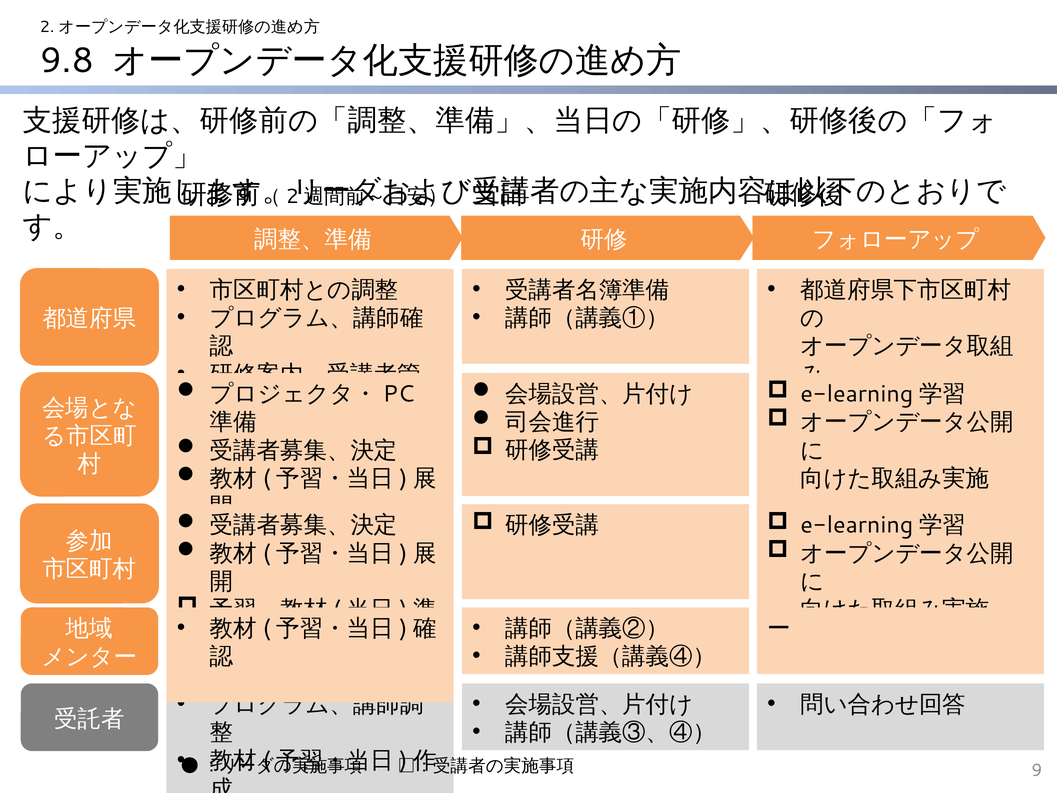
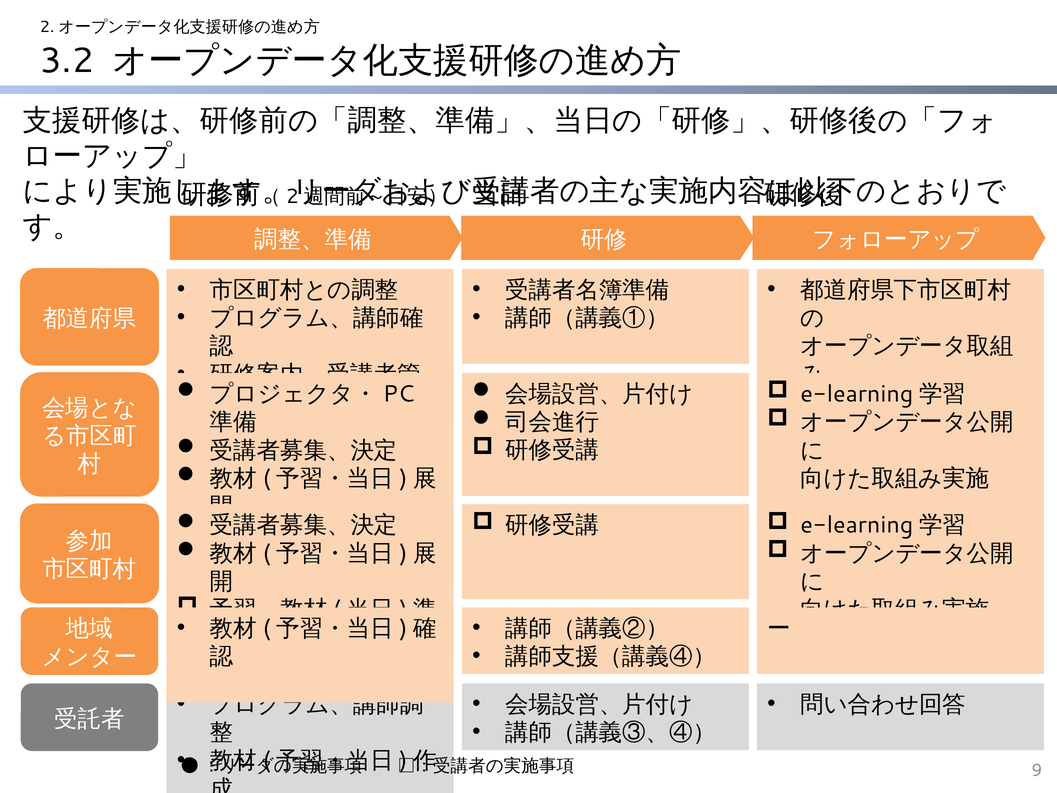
9.8: 9.8 -> 3.2 (67, 61)
